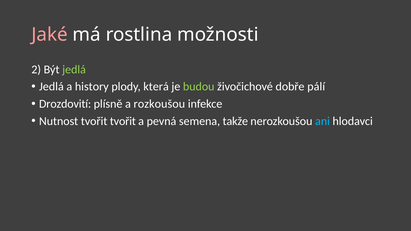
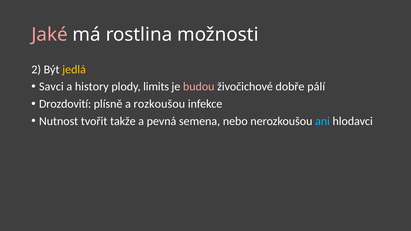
jedlá colour: light green -> yellow (74, 69)
Jedlá: Jedlá -> Savci (51, 87)
která: která -> limits (156, 87)
budou colour: light green -> pink (199, 87)
tvořit tvořit: tvořit -> takže (123, 121)
takže: takže -> nebo (235, 121)
